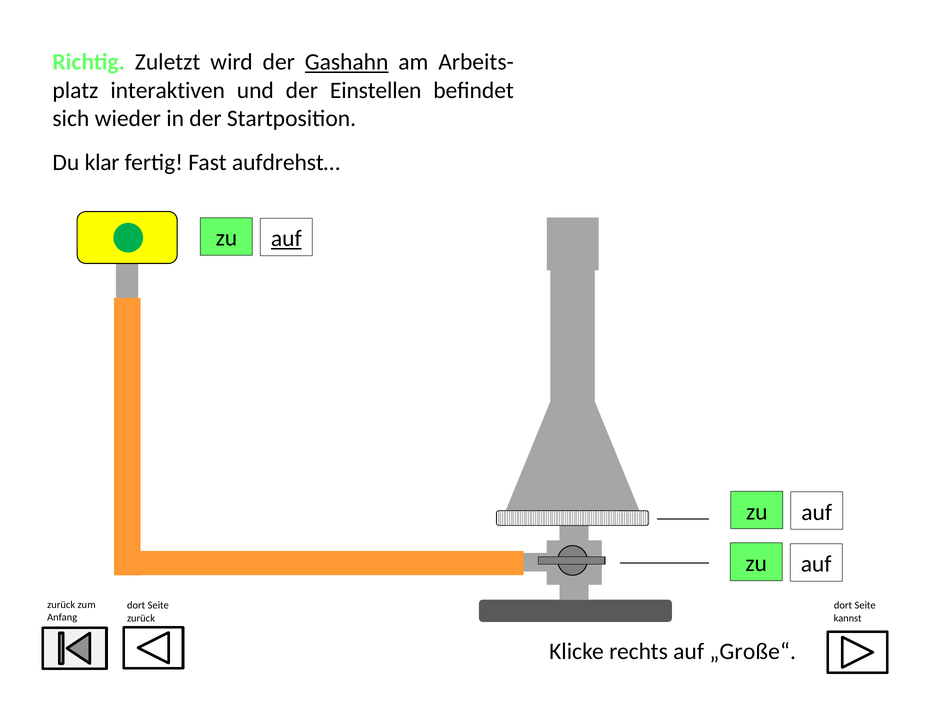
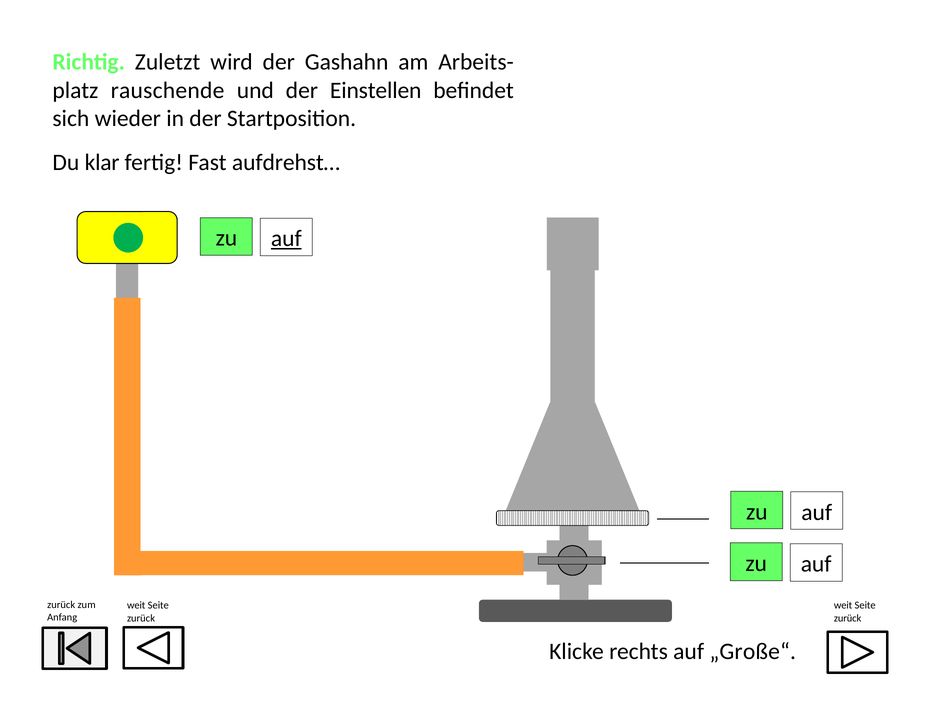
Gashahn underline: present -> none (347, 62)
interaktiven: interaktiven -> rauschende (168, 90)
dort: dort -> weit (136, 606)
dort: dort -> weit (843, 606)
kannst: kannst -> zurück (848, 618)
